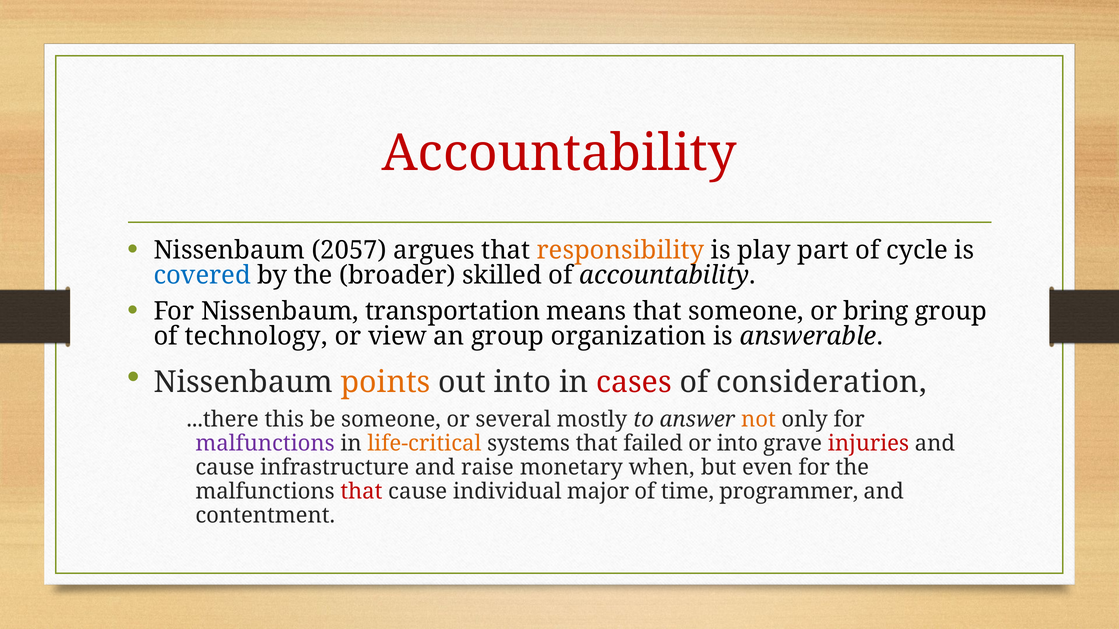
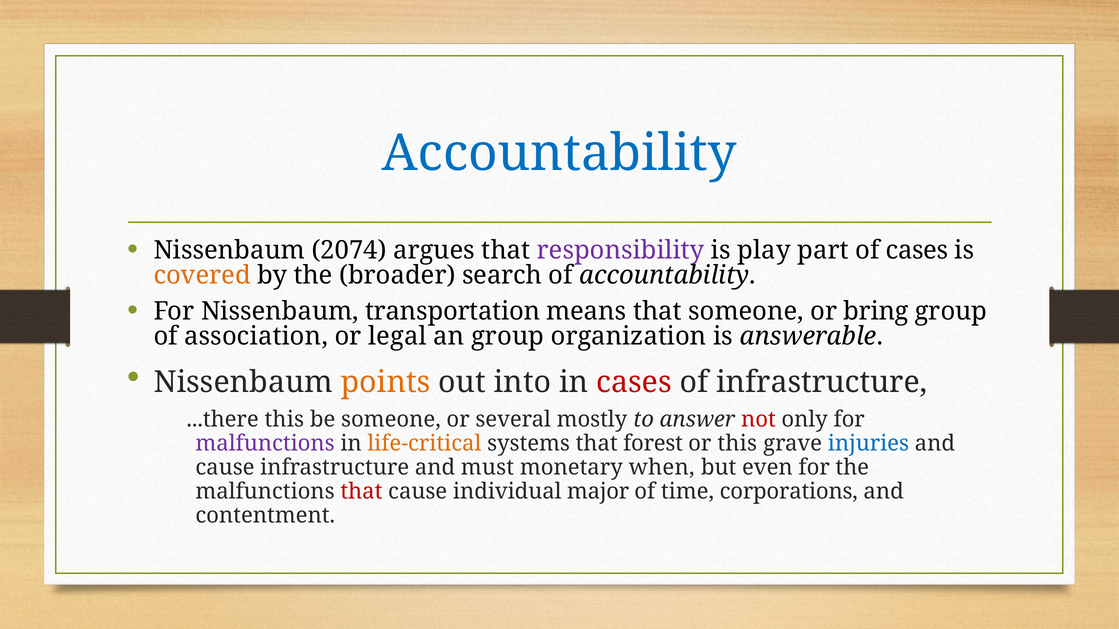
Accountability colour: red -> blue (559, 154)
2057: 2057 -> 2074 (349, 250)
responsibility colour: orange -> purple (621, 250)
of cycle: cycle -> cases (917, 250)
covered colour: blue -> orange (202, 275)
skilled: skilled -> search (502, 275)
technology: technology -> association (256, 336)
view: view -> legal (397, 336)
of consideration: consideration -> infrastructure (822, 382)
not colour: orange -> red (758, 420)
failed: failed -> forest (653, 444)
or into: into -> this (737, 444)
injuries colour: red -> blue (868, 444)
raise: raise -> must (487, 468)
programmer: programmer -> corporations (789, 492)
